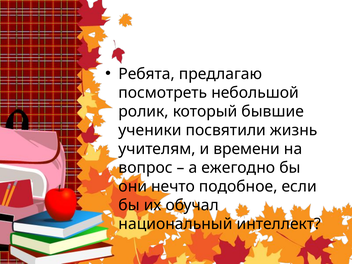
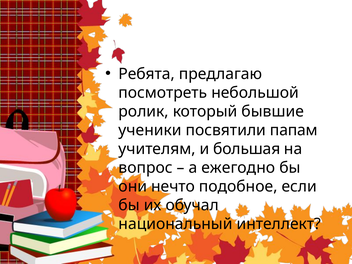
жизнь: жизнь -> папам (294, 130)
времени: времени -> большая (247, 149)
